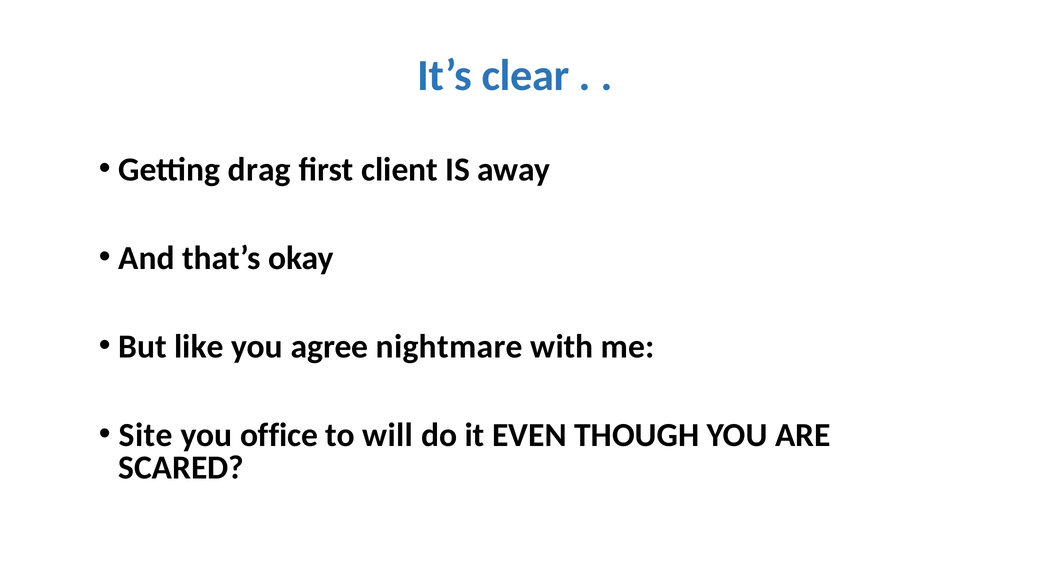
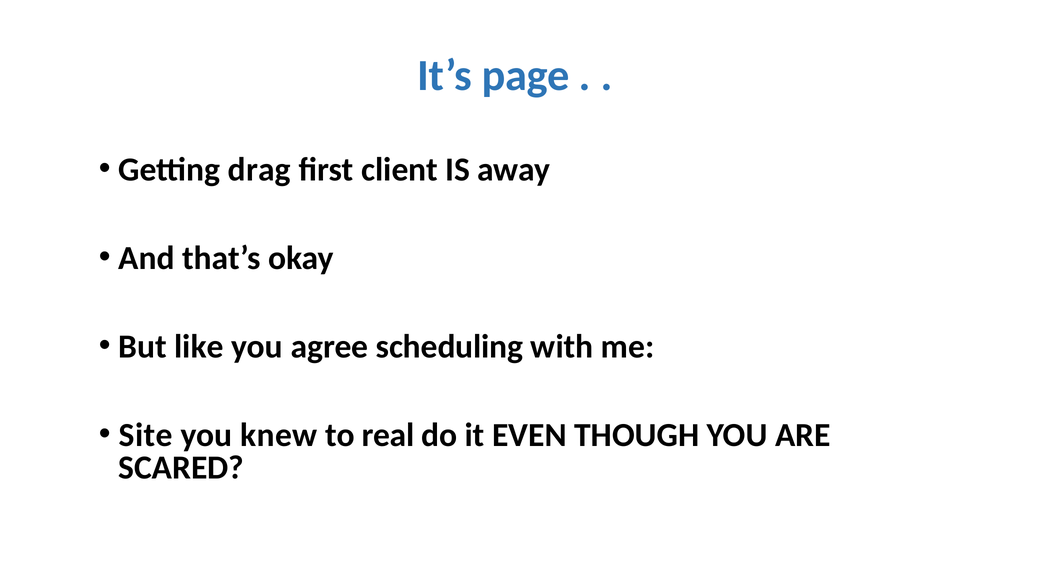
clear: clear -> page (526, 76)
nightmare: nightmare -> scheduling (449, 347)
office: office -> knew (279, 435)
will: will -> real (388, 435)
